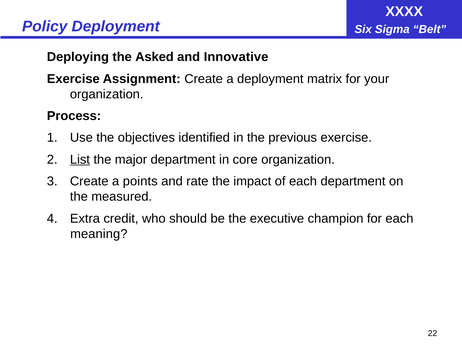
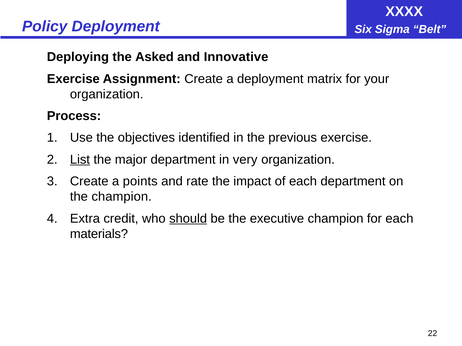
core: core -> very (245, 160)
the measured: measured -> champion (122, 197)
should underline: none -> present (188, 219)
meaning: meaning -> materials (99, 234)
